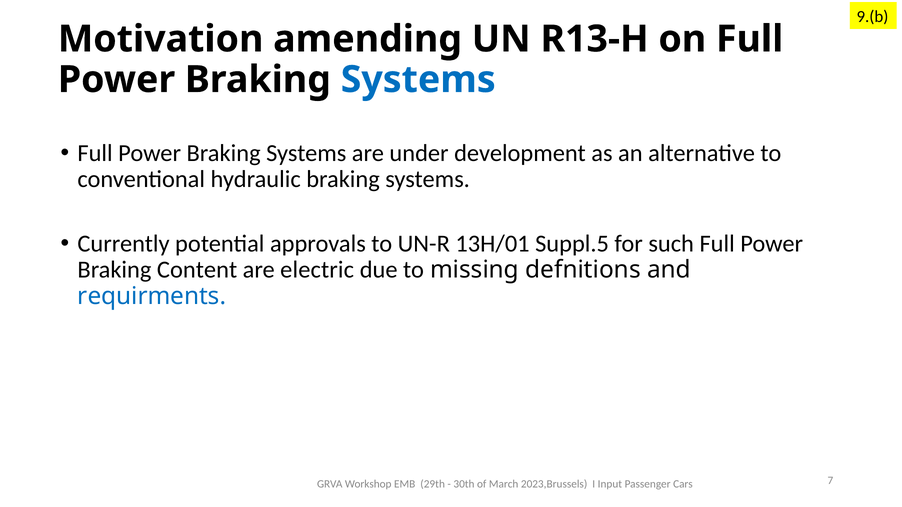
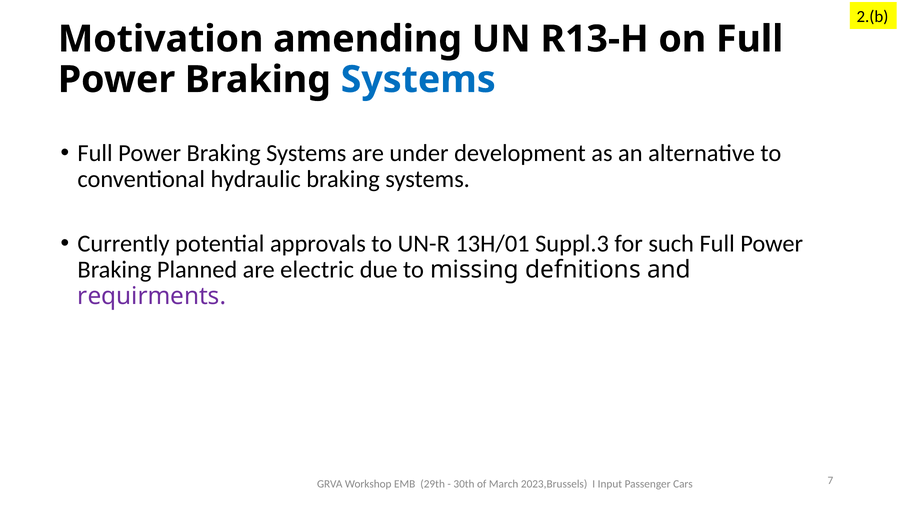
9.(b: 9.(b -> 2.(b (872, 17)
Suppl.5: Suppl.5 -> Suppl.3 (572, 244)
Content: Content -> Planned (197, 270)
requirments colour: blue -> purple (152, 297)
